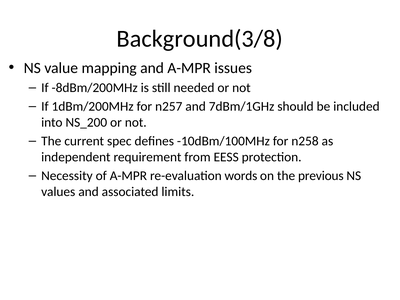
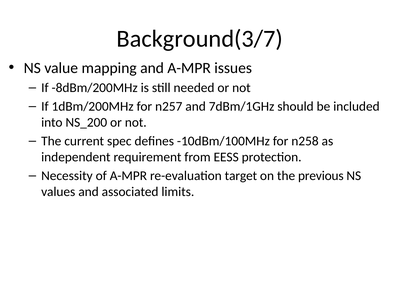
Background(3/8: Background(3/8 -> Background(3/7 (200, 39)
words: words -> target (241, 176)
